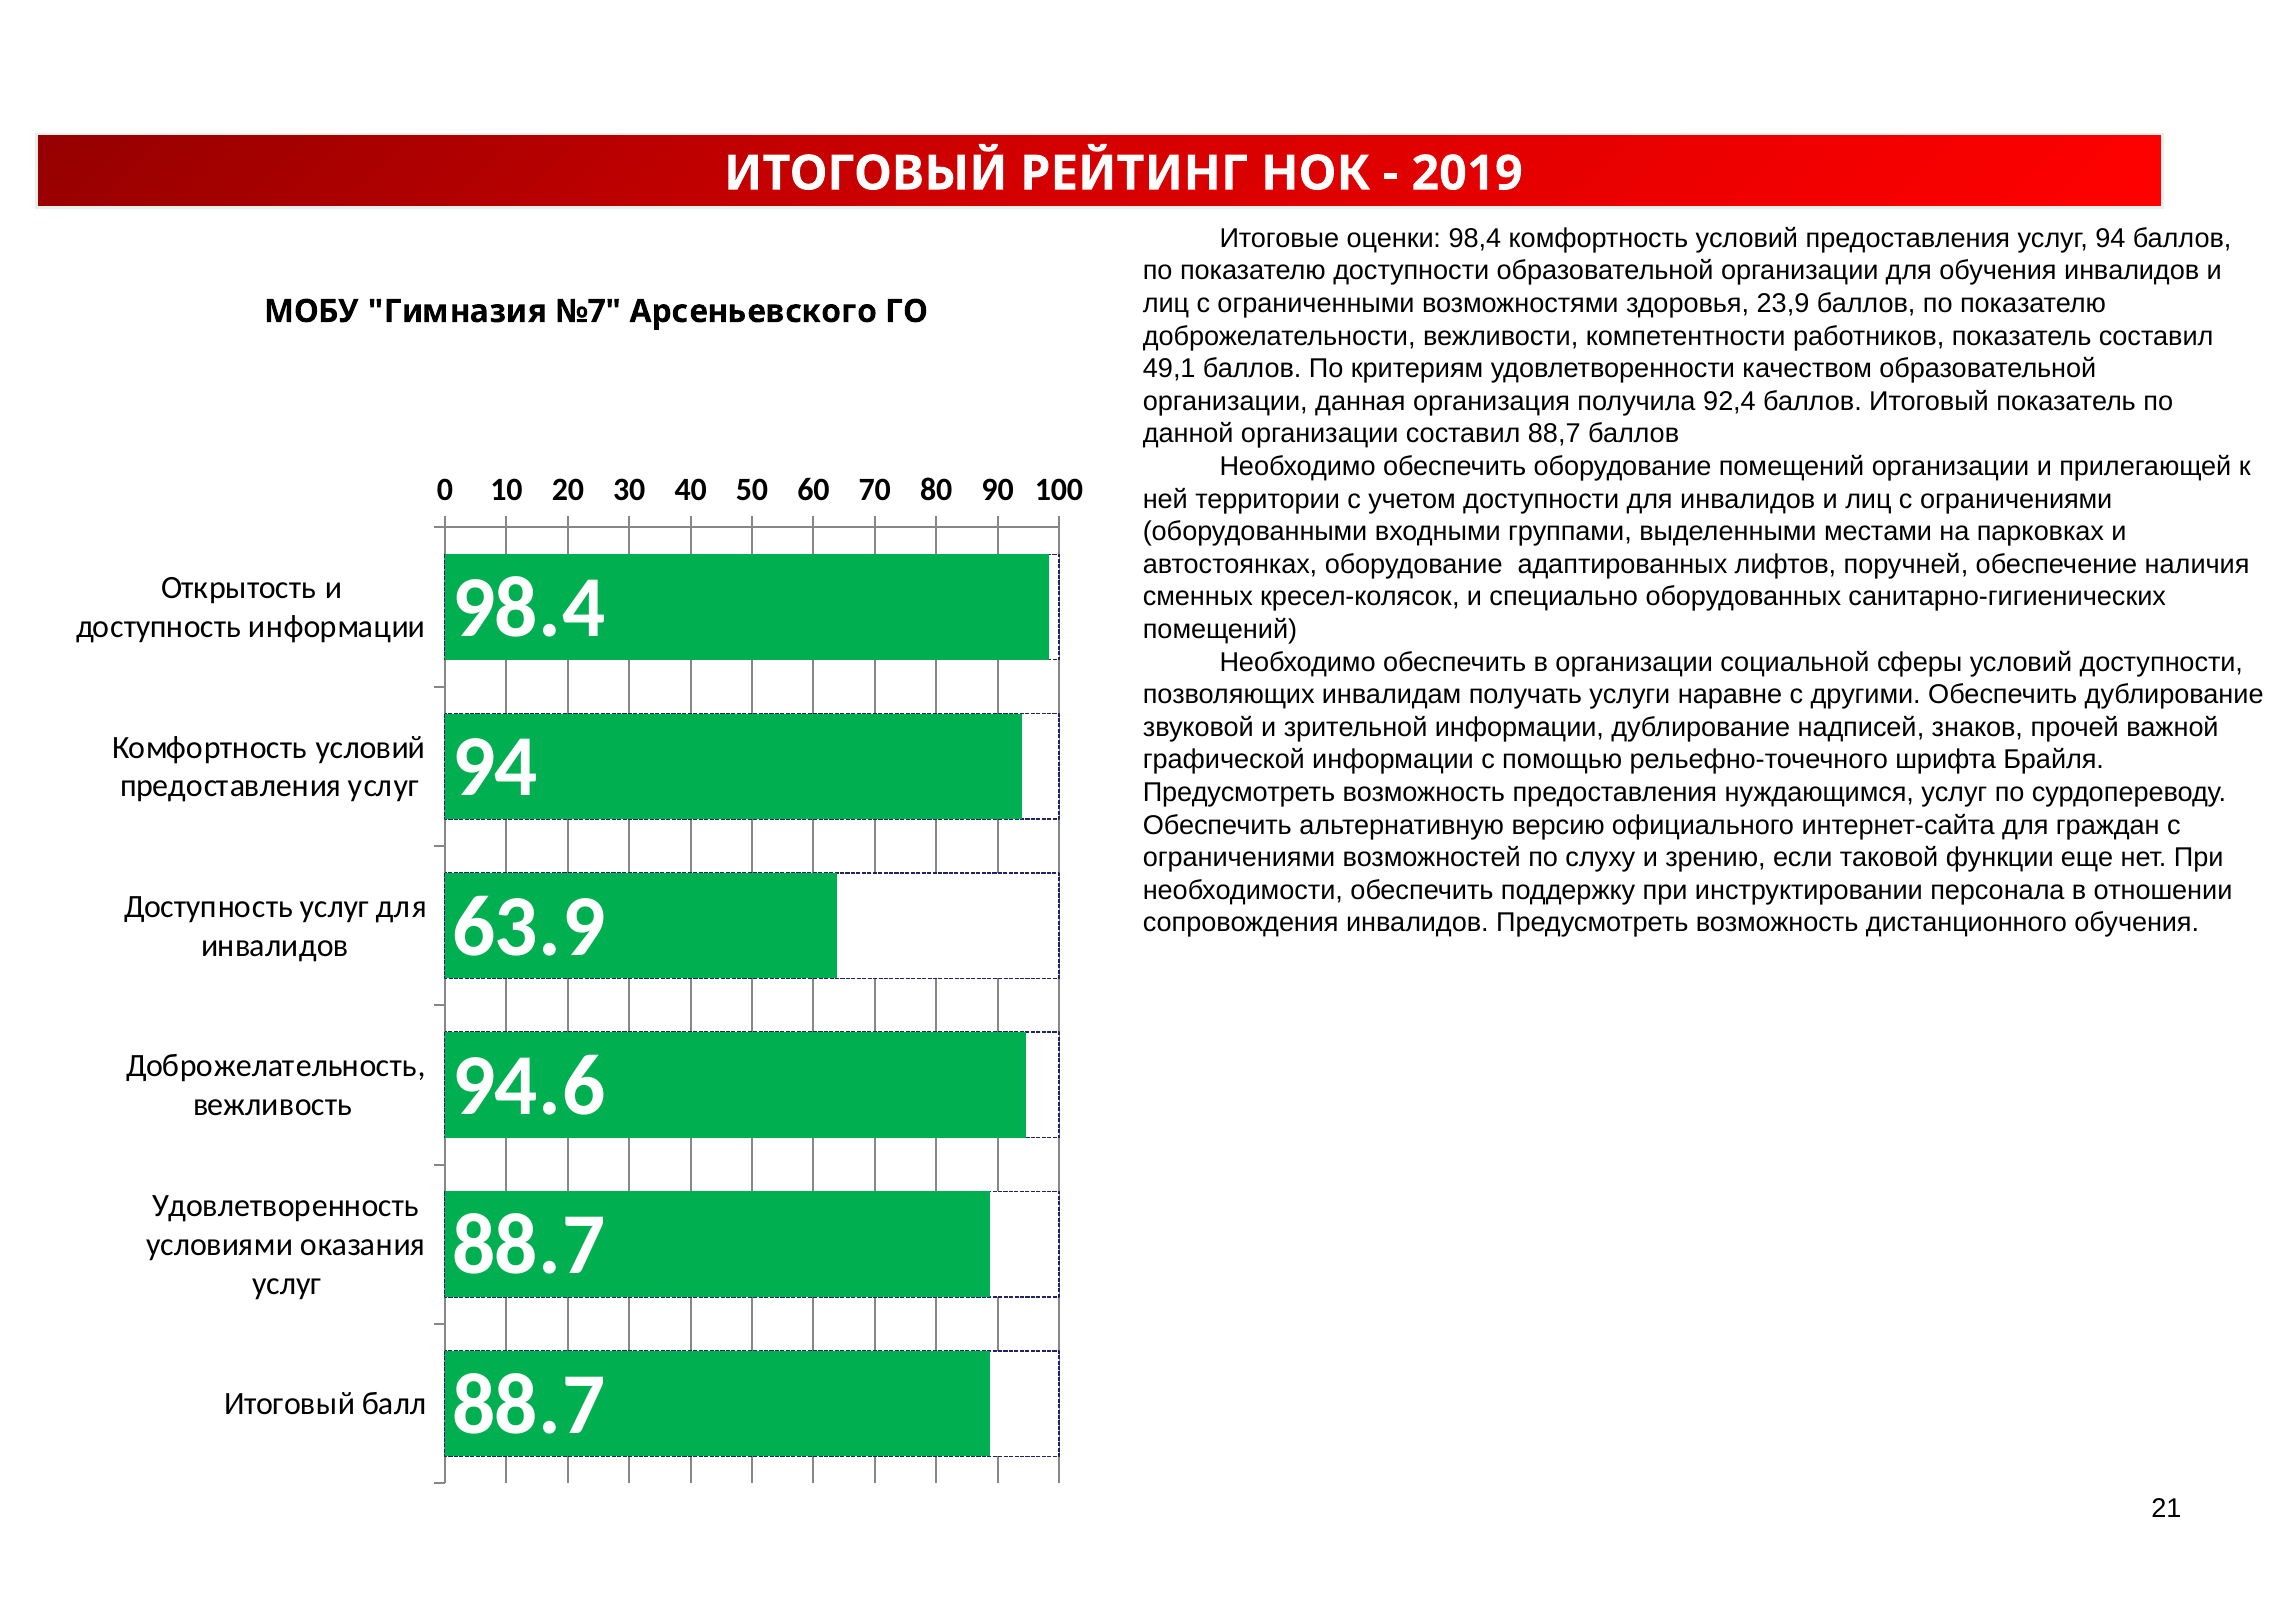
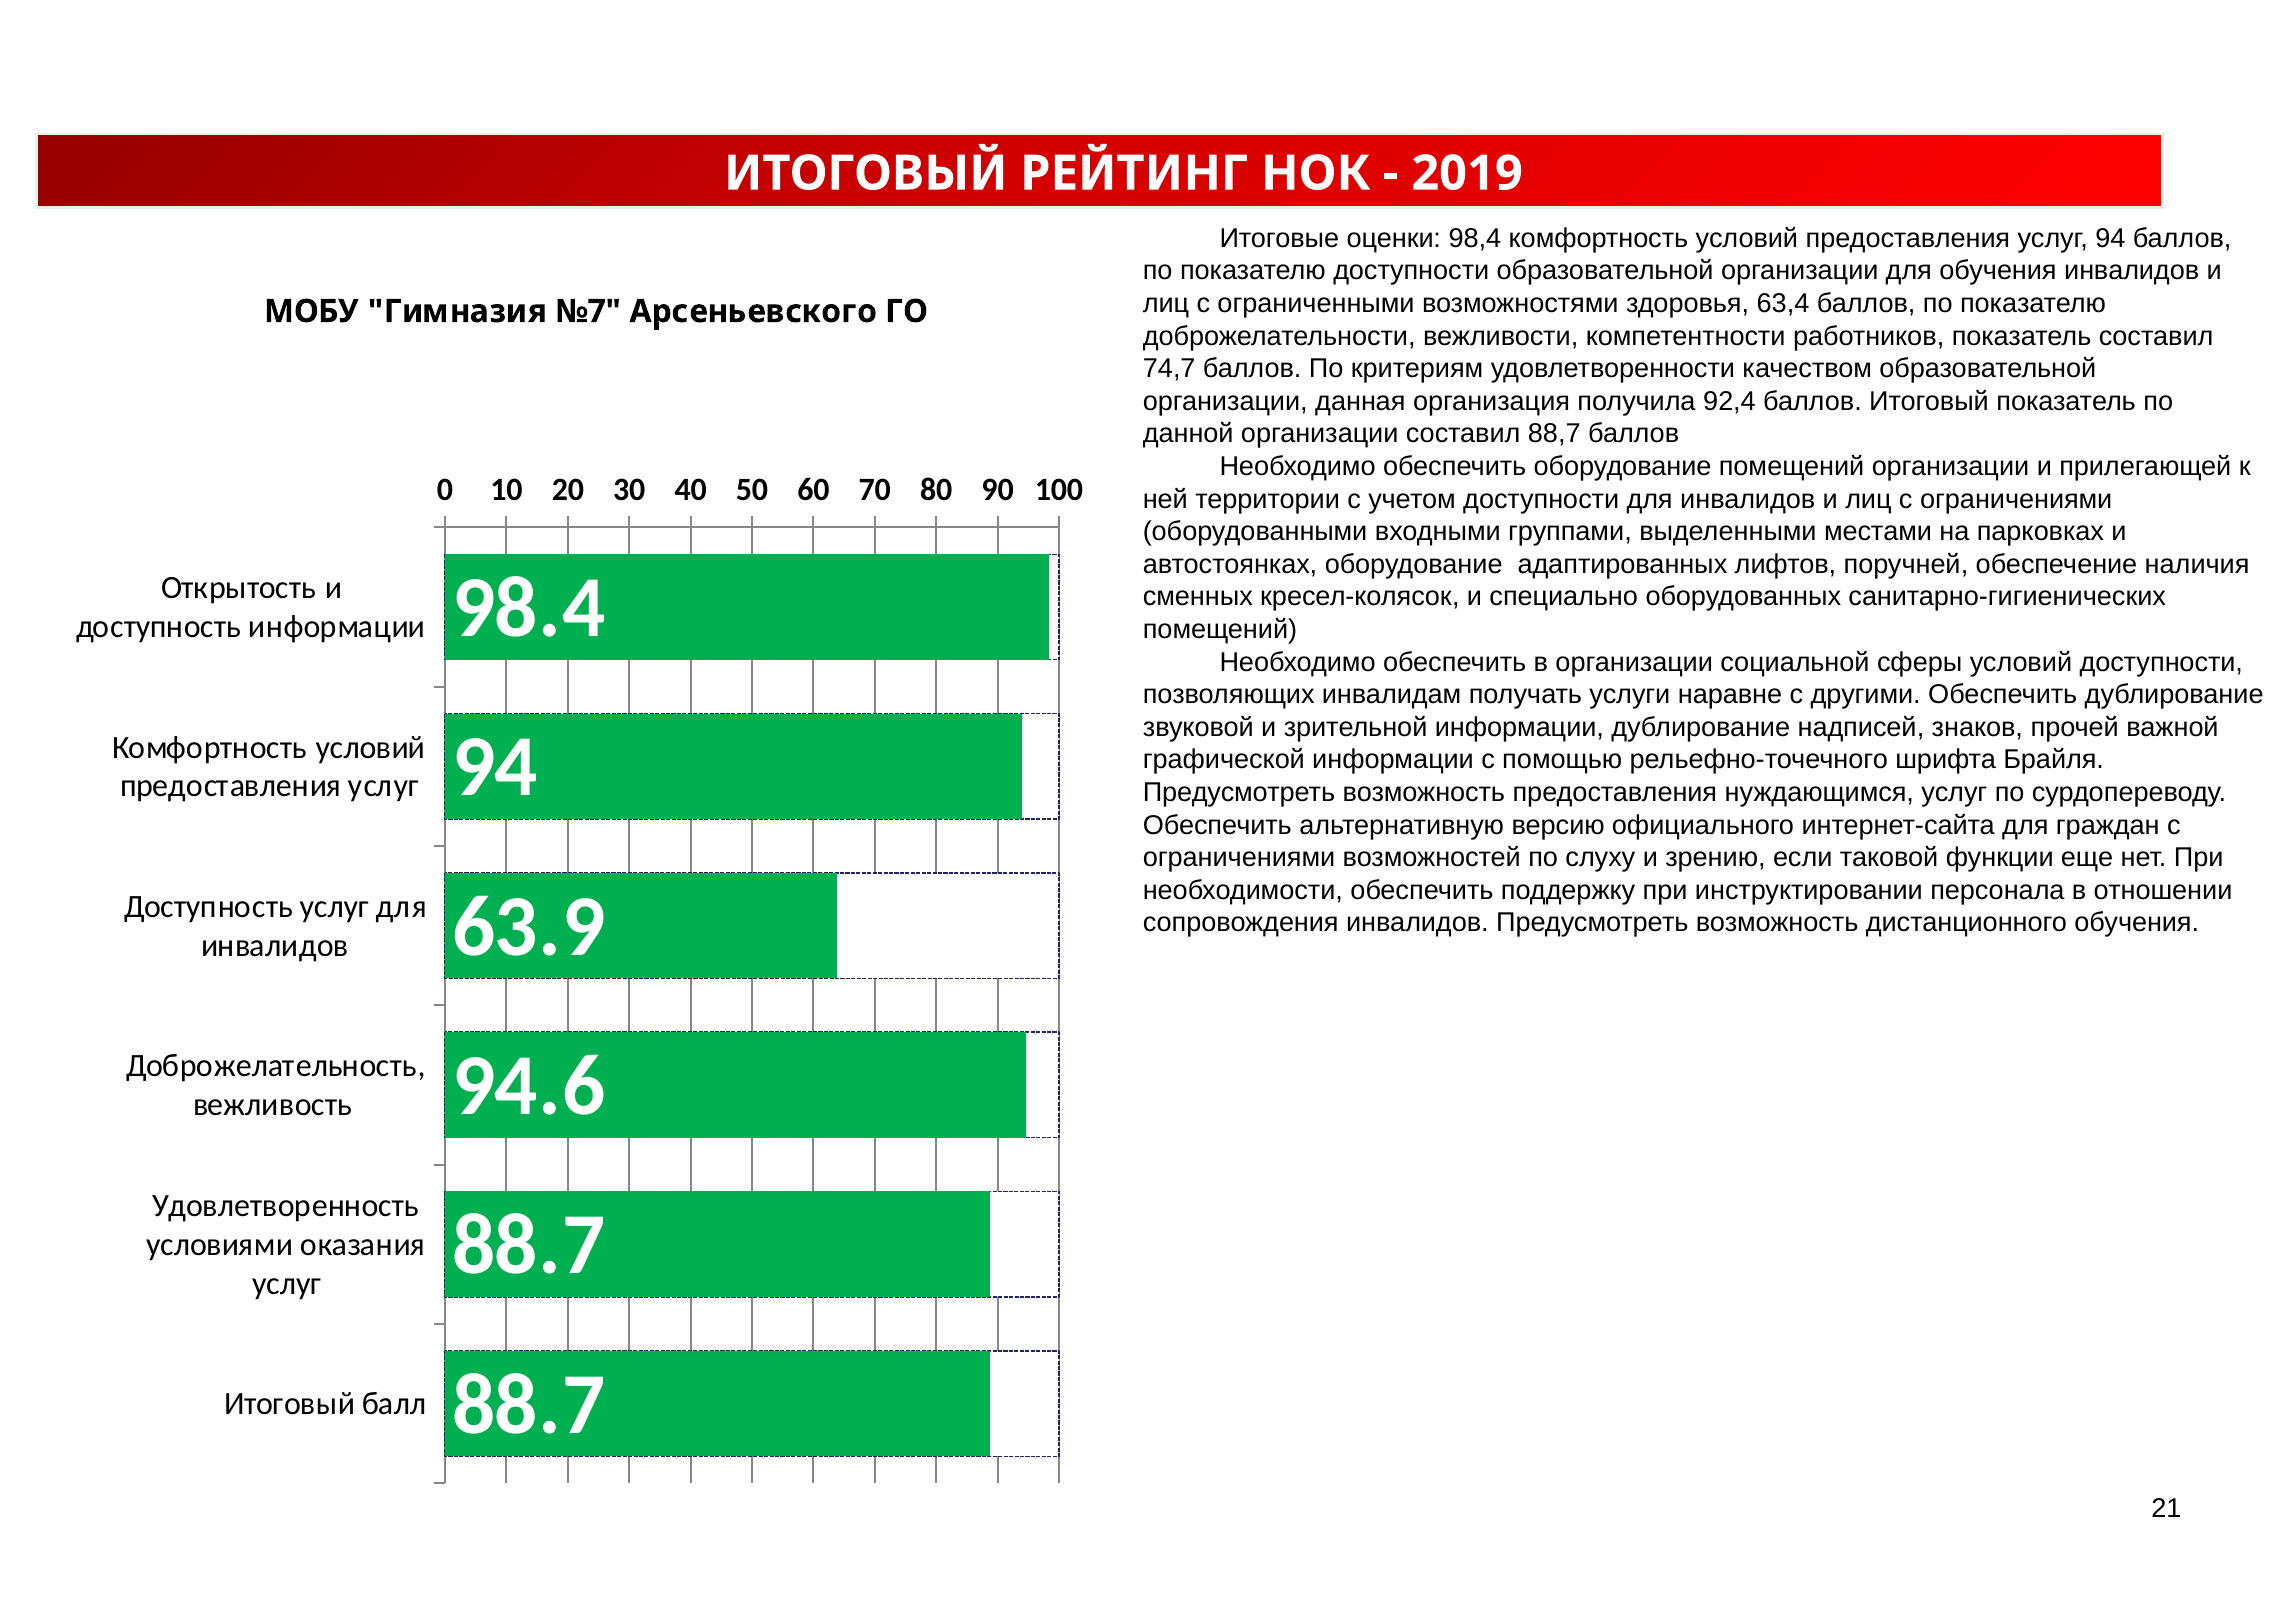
23,9: 23,9 -> 63,4 (1783, 303)
49,1: 49,1 -> 74,7 (1169, 369)
